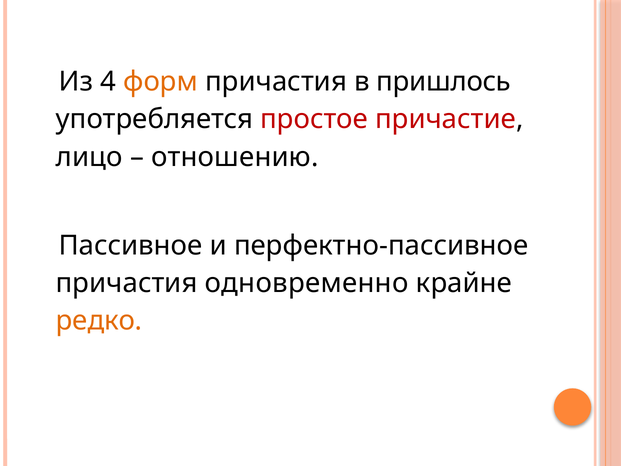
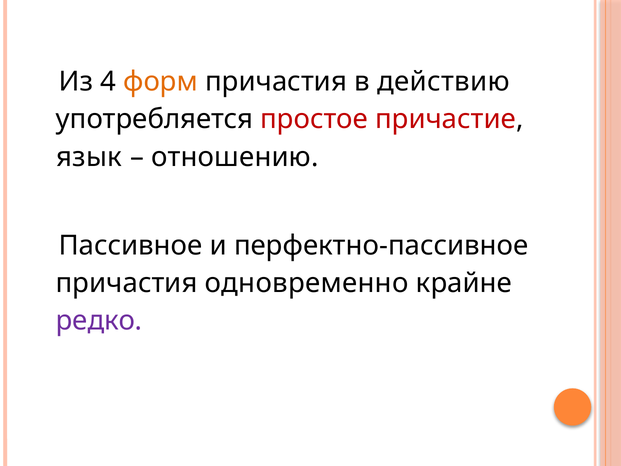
пришлось: пришлось -> действию (443, 82)
лицо: лицо -> язык (89, 157)
редко colour: orange -> purple (99, 321)
